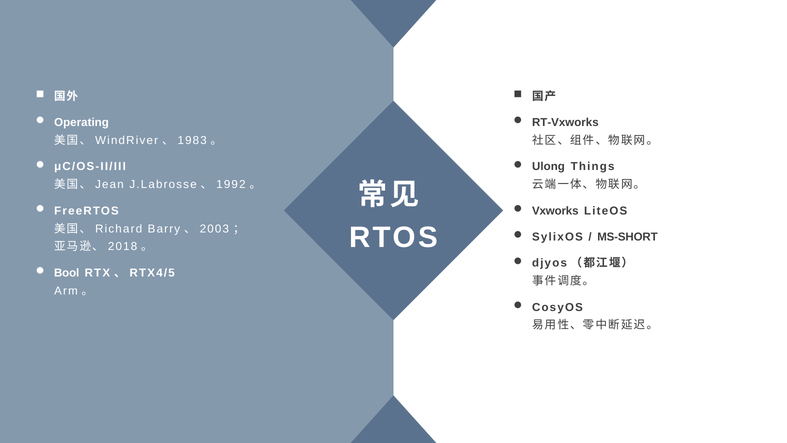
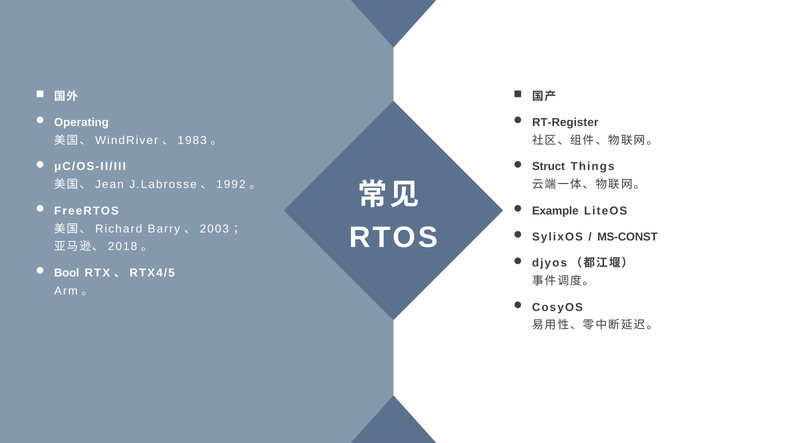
RT-Vxworks: RT-Vxworks -> RT-Register (565, 122)
Ulong: Ulong -> Struct (549, 167)
Vxworks: Vxworks -> Example (555, 211)
MS-SHORT: MS-SHORT -> MS-CONST (627, 237)
